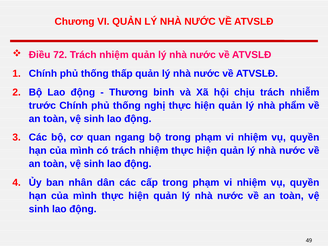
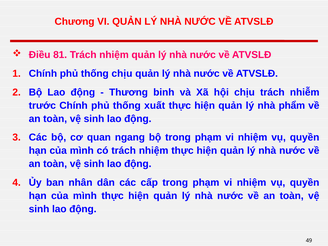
72: 72 -> 81 (60, 55)
thống thấp: thấp -> chịu (122, 74)
nghị: nghị -> xuất (155, 106)
